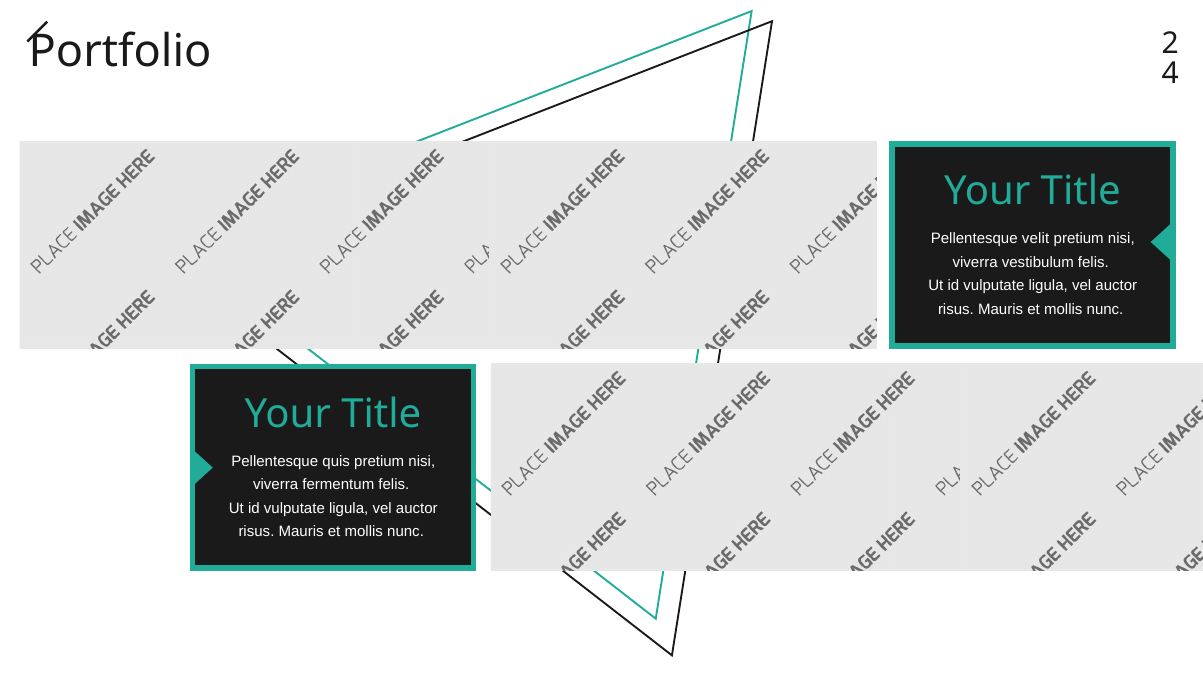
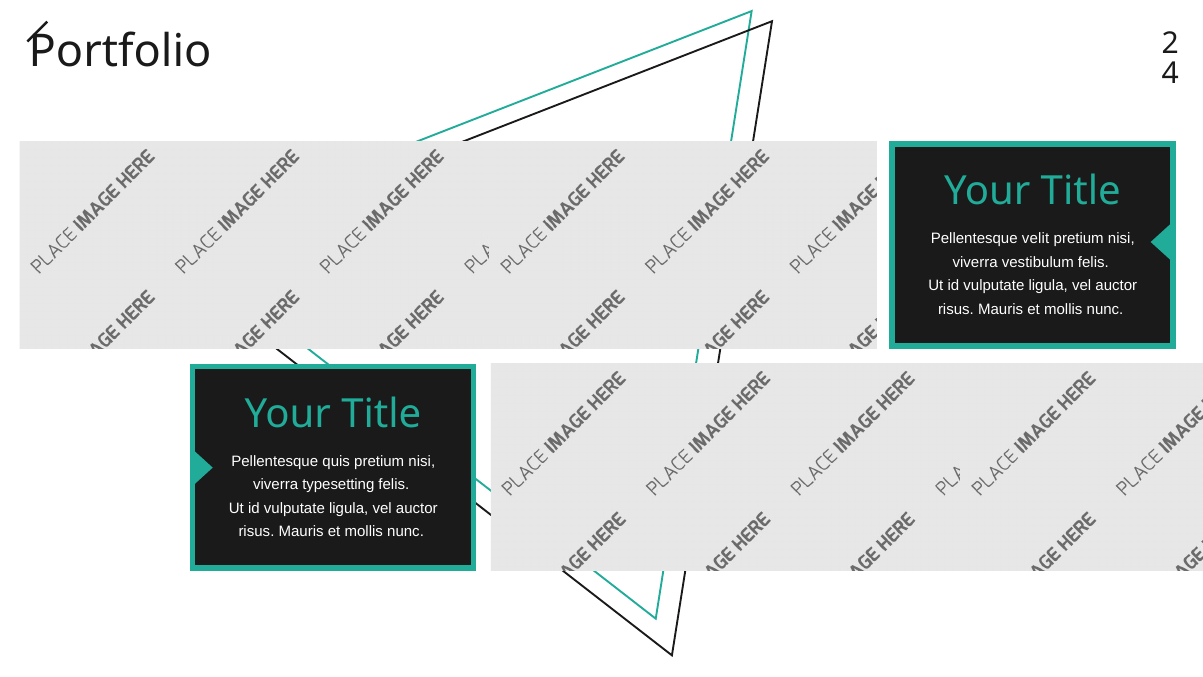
fermentum: fermentum -> typesetting (338, 484)
